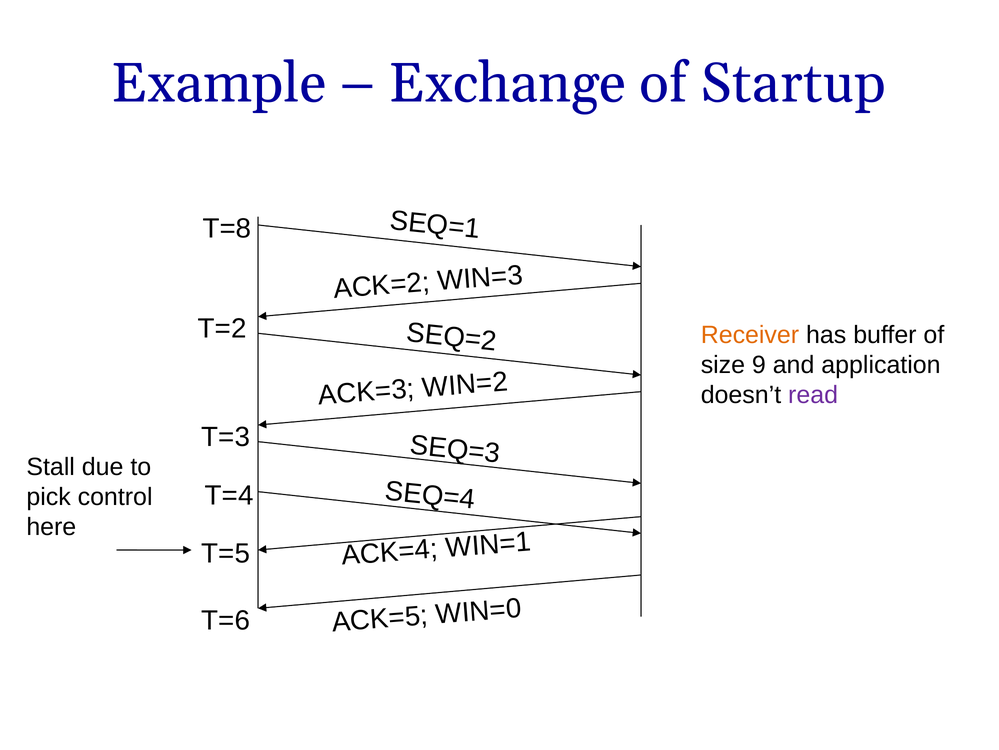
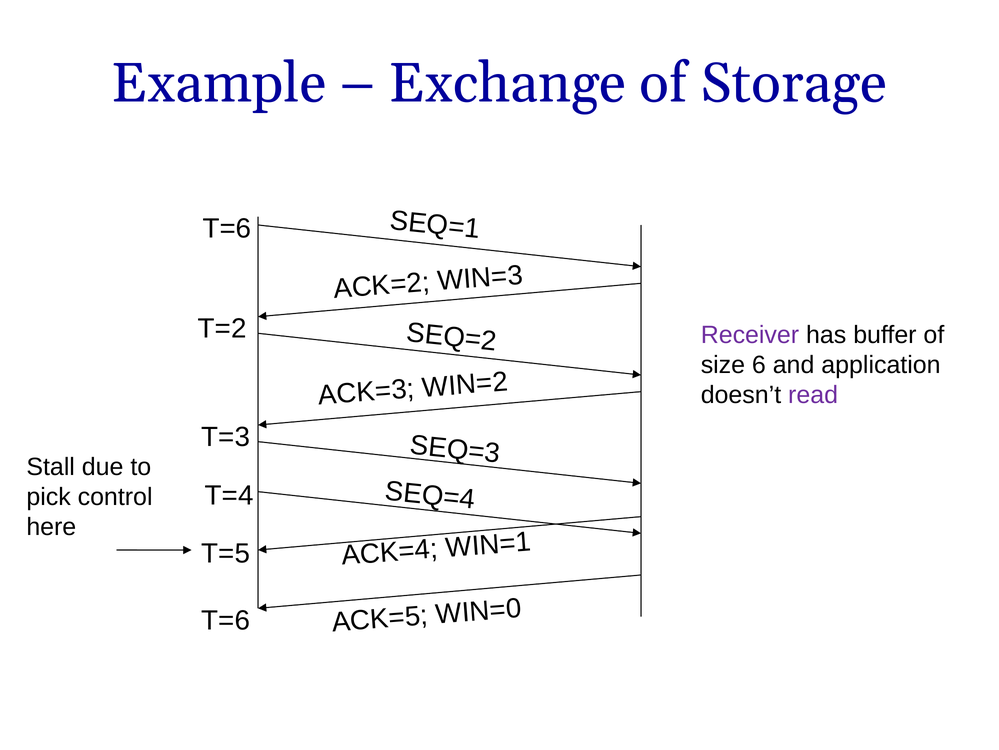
Startup: Startup -> Storage (794, 83)
T=8: T=8 -> T=6 (227, 229)
Receiver colour: orange -> purple (750, 335)
9: 9 -> 6 (759, 365)
